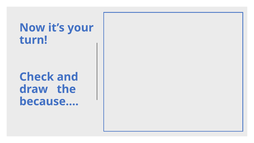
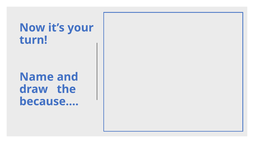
Check: Check -> Name (37, 77)
